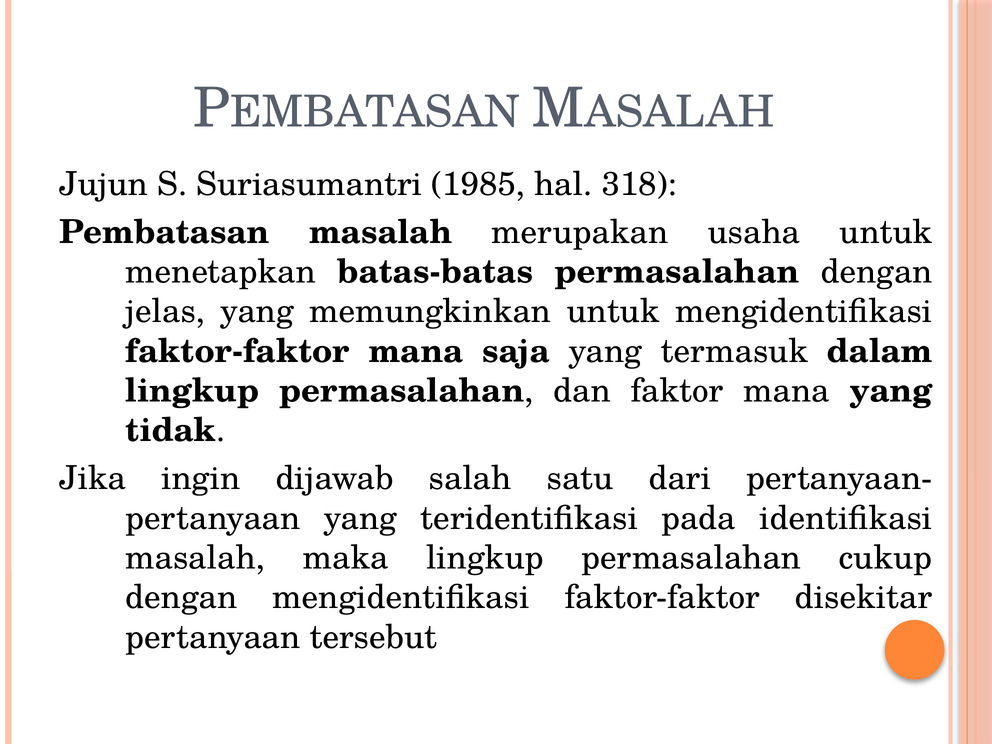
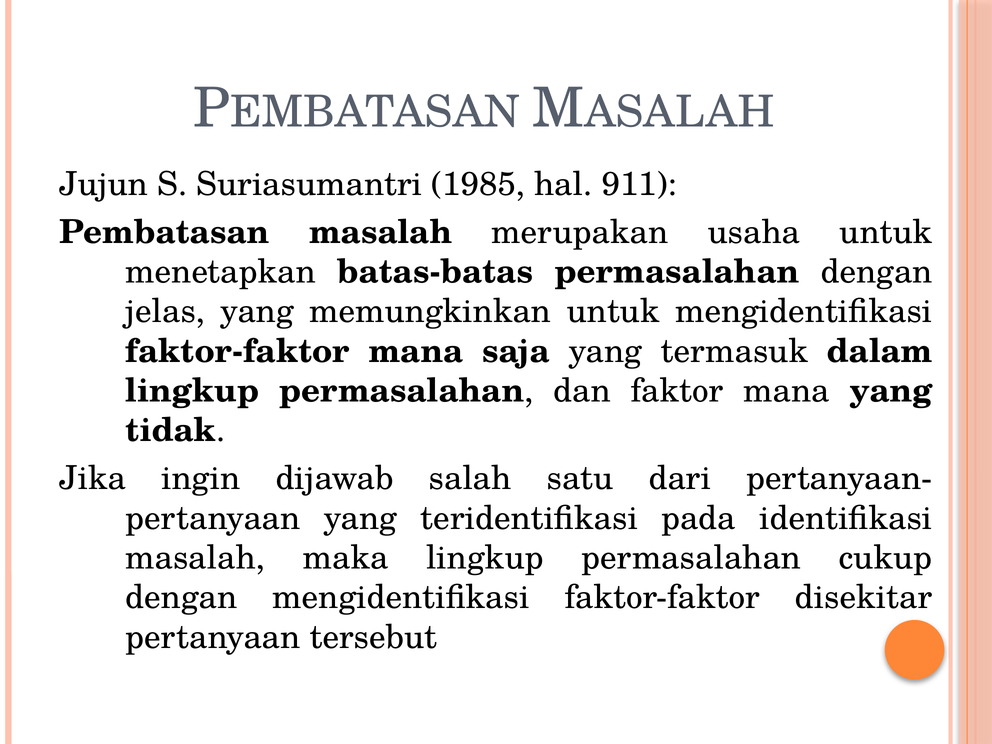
318: 318 -> 911 (639, 184)
